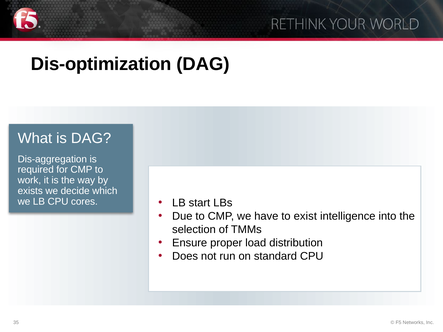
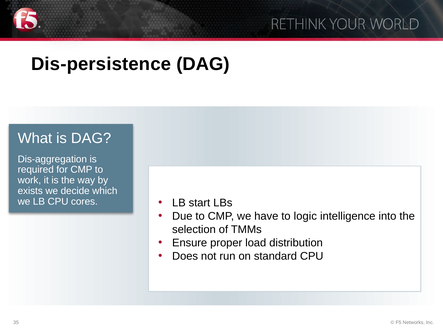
Dis-optimization: Dis-optimization -> Dis-persistence (101, 64)
exist: exist -> logic (305, 216)
